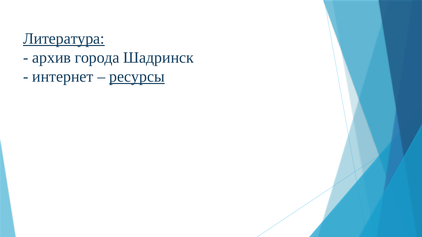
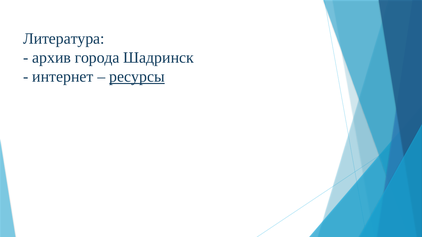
Литература underline: present -> none (64, 39)
